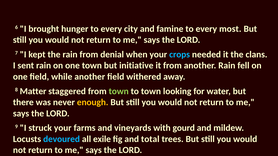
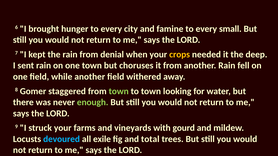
most: most -> small (230, 29)
crops colour: light blue -> yellow (180, 55)
clans: clans -> deep (256, 55)
initiative: initiative -> choruses (136, 66)
Matter: Matter -> Gomer (33, 91)
enough colour: yellow -> light green (93, 103)
